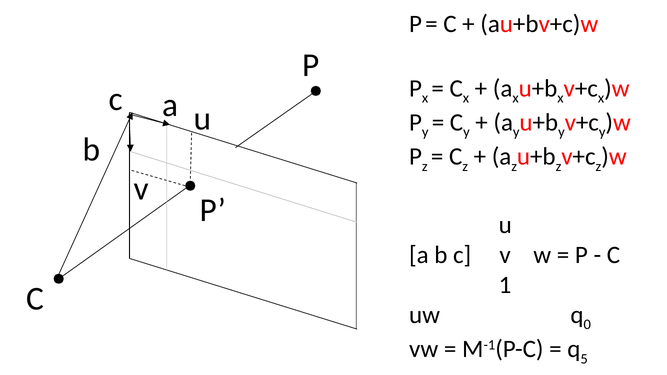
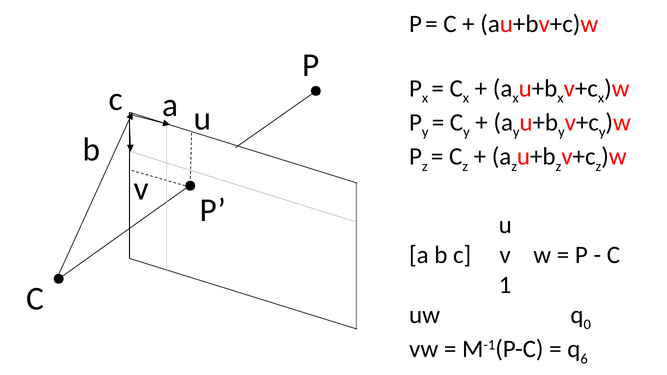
5: 5 -> 6 (584, 359)
